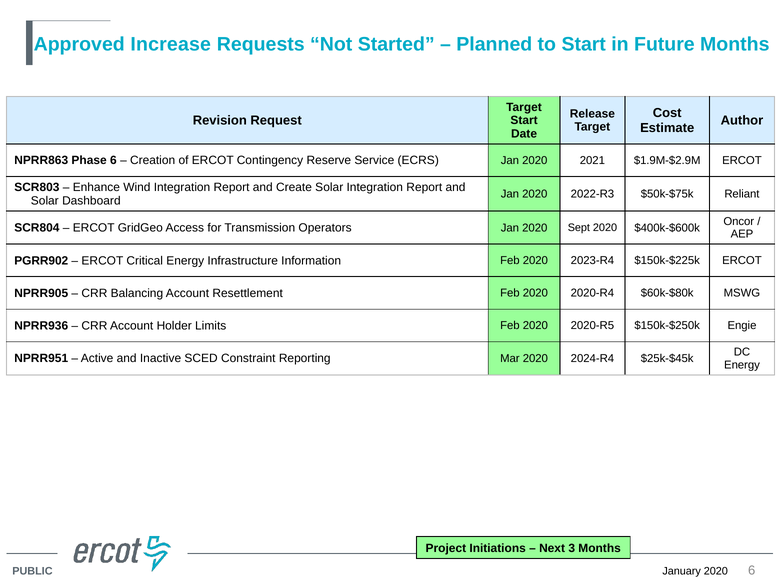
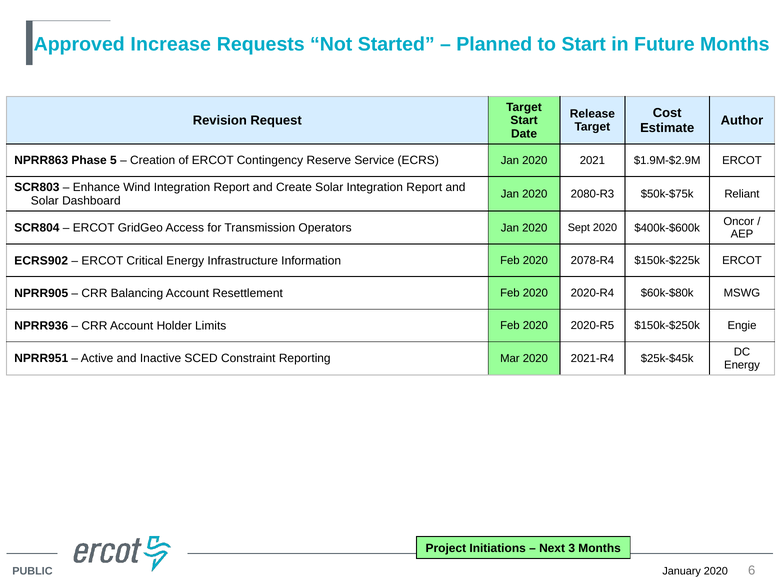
Phase 6: 6 -> 5 (113, 160)
2022-R3: 2022-R3 -> 2080-R3 (592, 194)
PGRR902: PGRR902 -> ECRS902 (41, 261)
2023-R4: 2023-R4 -> 2078-R4 (592, 260)
2024-R4: 2024-R4 -> 2021-R4 (592, 358)
